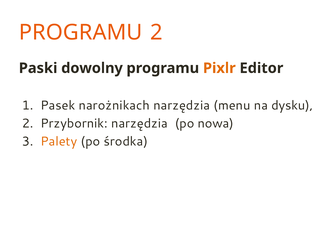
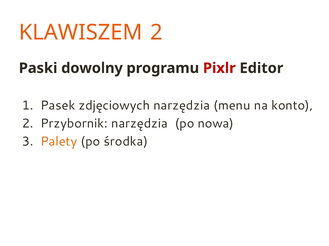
PROGRAMU: PROGRAMU -> KLAWISZEM (81, 32)
Pixlr colour: orange -> red (219, 68)
narożnikach: narożnikach -> zdjęciowych (114, 106)
dysku: dysku -> konto (292, 106)
